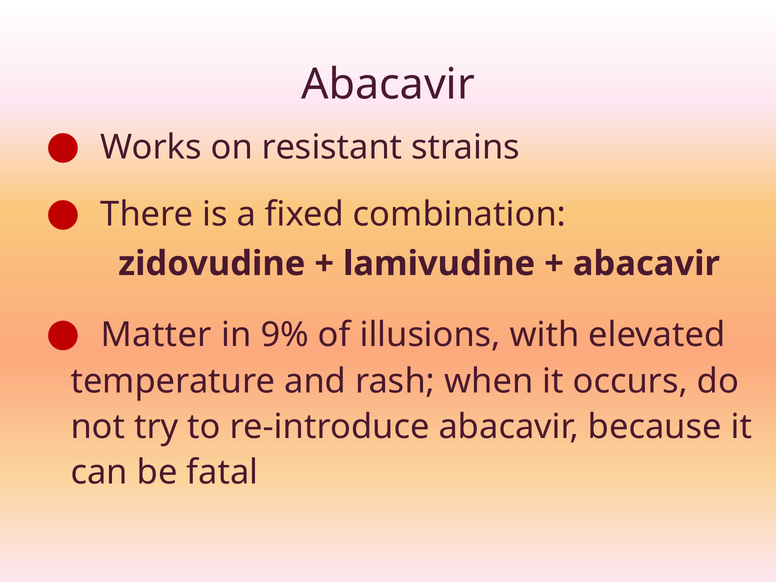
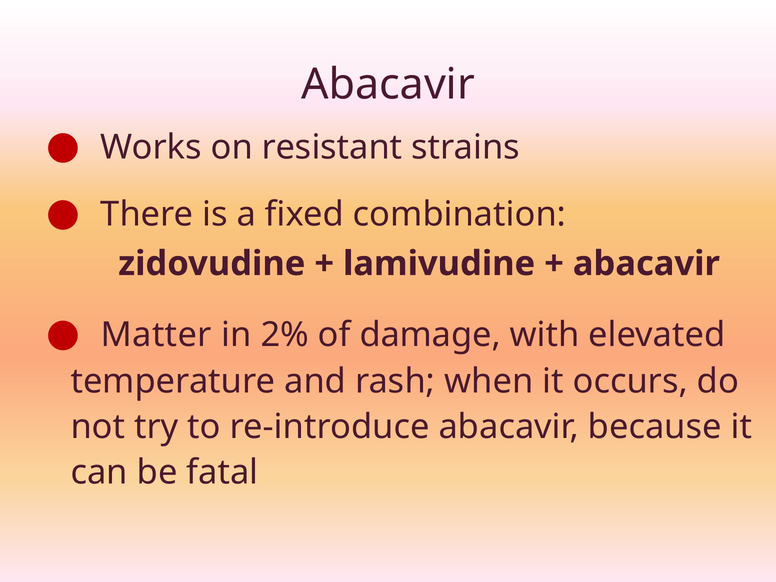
9%: 9% -> 2% (285, 335)
illusions: illusions -> damage (430, 335)
